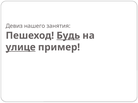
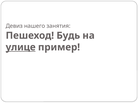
Будь underline: present -> none (68, 36)
